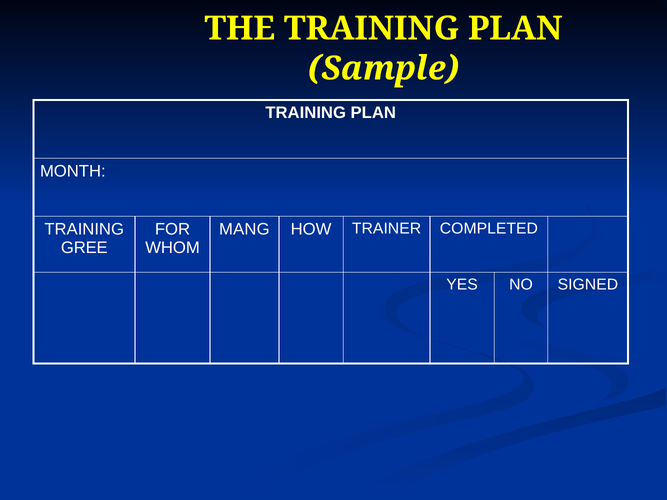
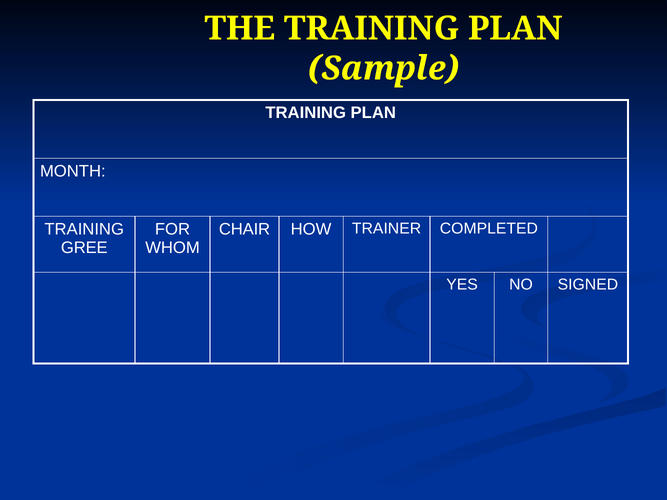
MANG: MANG -> CHAIR (245, 229)
